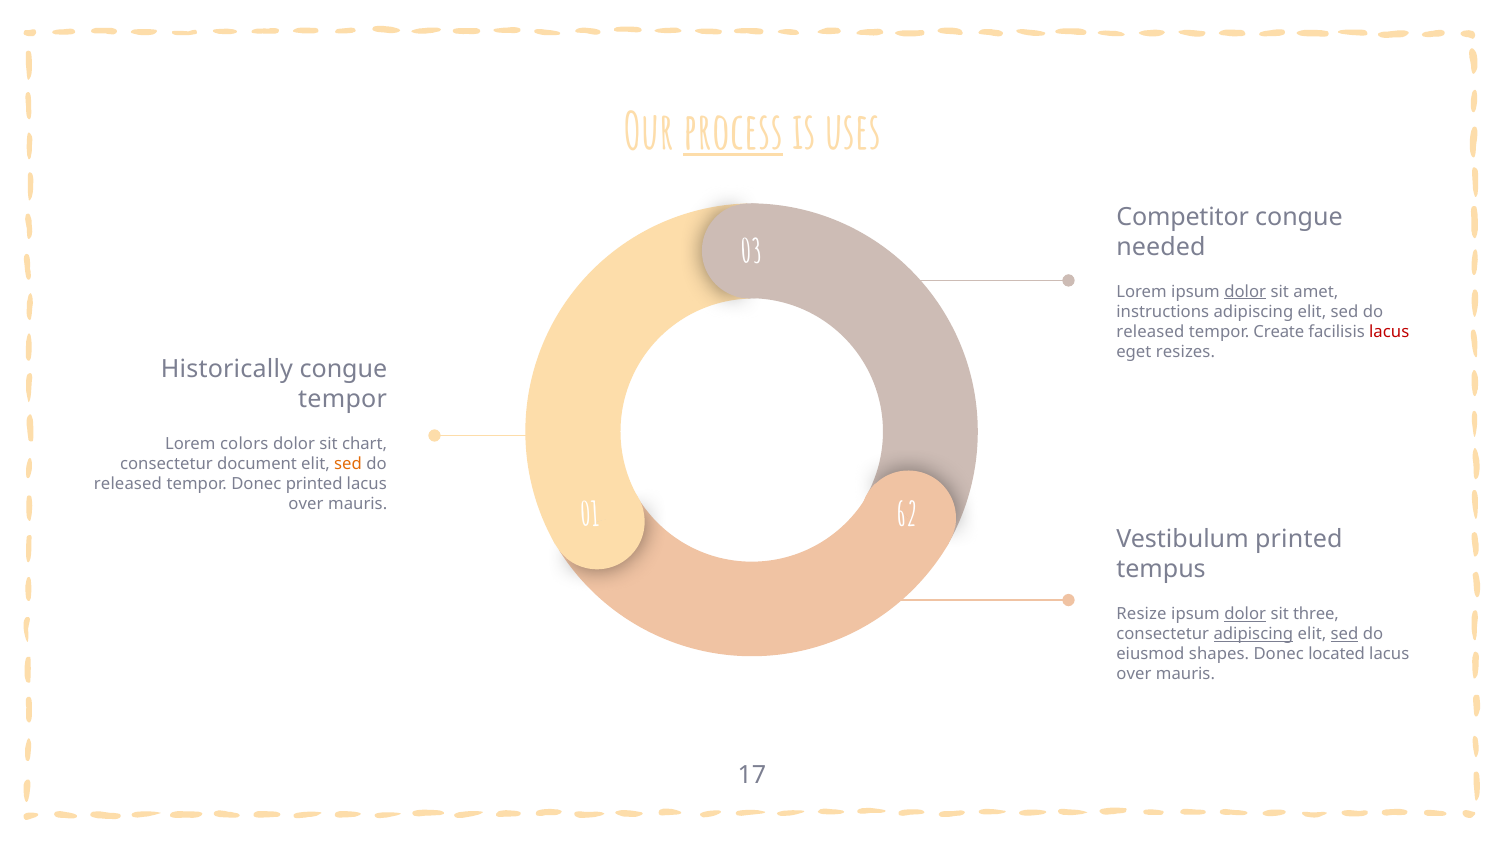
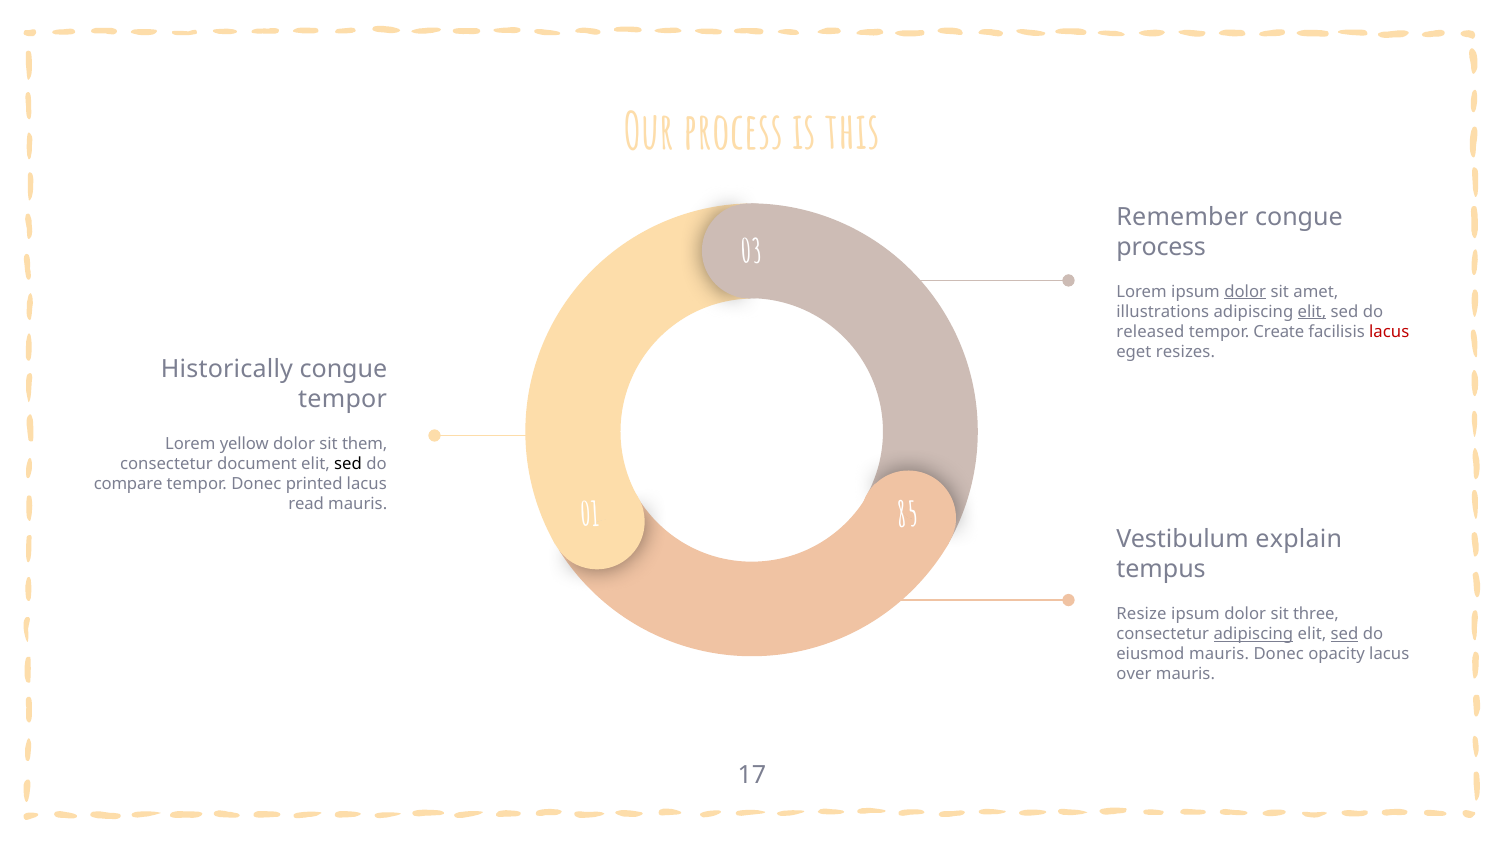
process underline: present -> none (733, 133)
uses: uses -> this (852, 133)
Competitor: Competitor -> Remember (1182, 217)
needed: needed -> process (1161, 247)
instructions: instructions -> illustrations (1163, 312)
elit underline: none -> present (1312, 312)
colors: colors -> yellow (244, 444)
chart: chart -> them (365, 444)
sed colour: orange -> black (348, 464)
released: released -> compare (128, 484)
over: over -> read (306, 504)
62: 62 -> 85 (907, 516)
Vestibulum printed: printed -> explain (1299, 540)
dolor underline: present -> none (1245, 614)
eiusmod shapes: shapes -> mauris (1219, 654)
located: located -> opacity (1337, 654)
